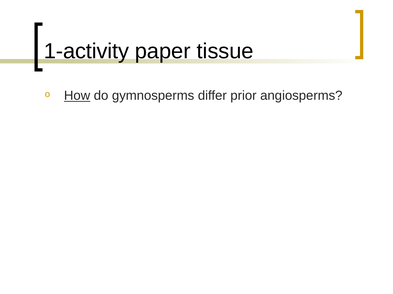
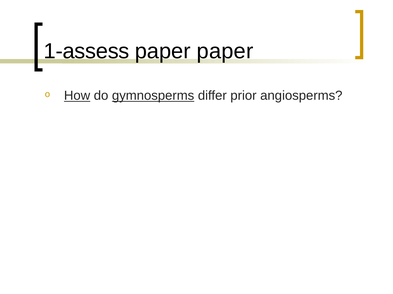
1-activity: 1-activity -> 1-assess (87, 51)
paper tissue: tissue -> paper (225, 51)
gymnosperms underline: none -> present (153, 96)
